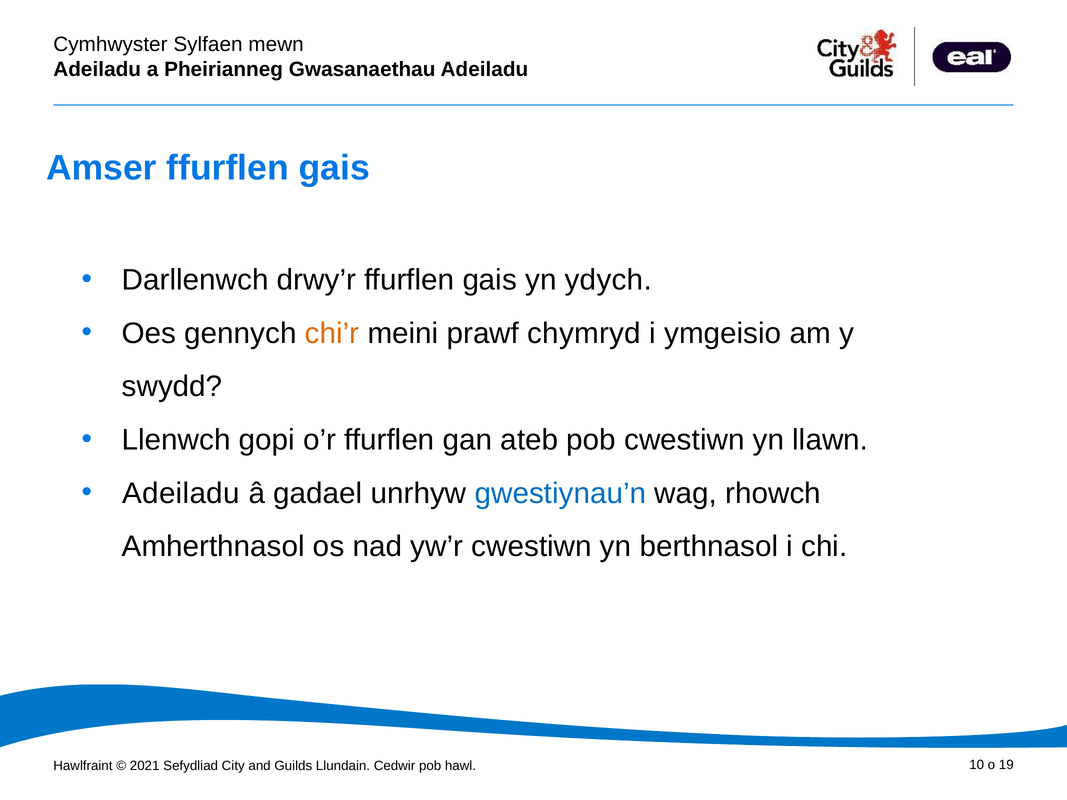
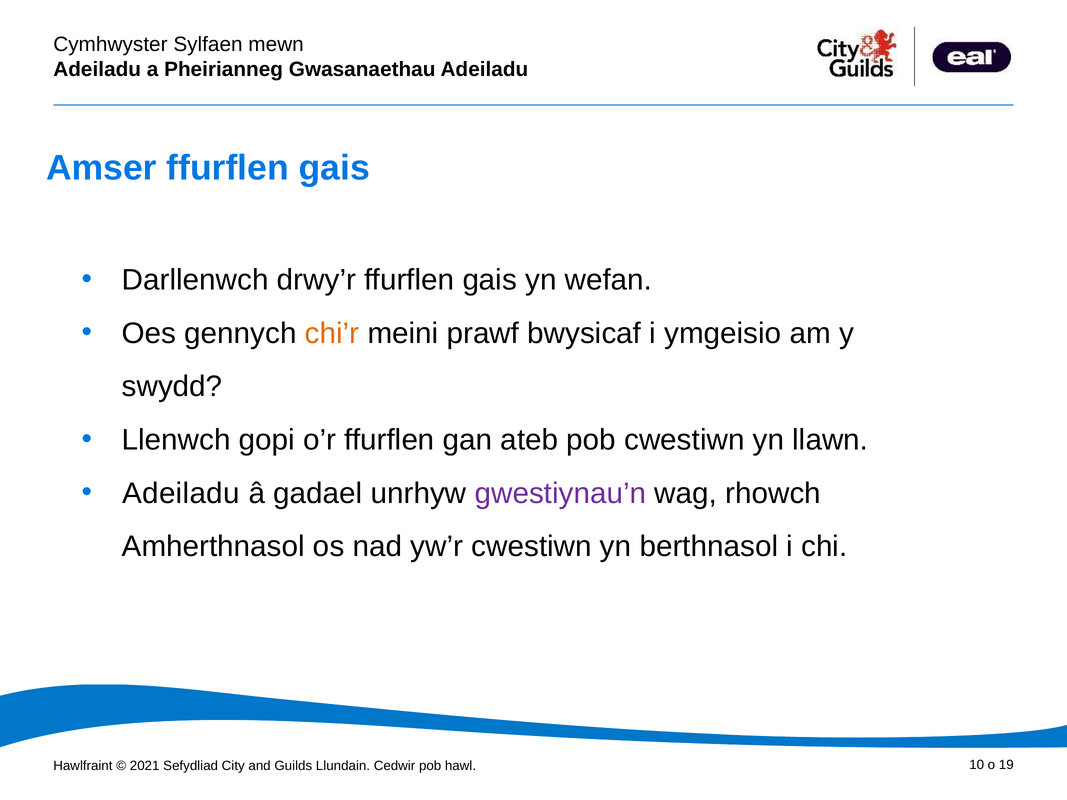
ydych: ydych -> wefan (608, 280)
chymryd: chymryd -> bwysicaf (584, 333)
gwestiynau’n colour: blue -> purple (560, 494)
